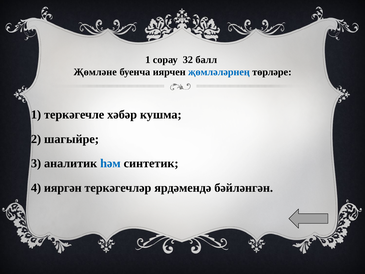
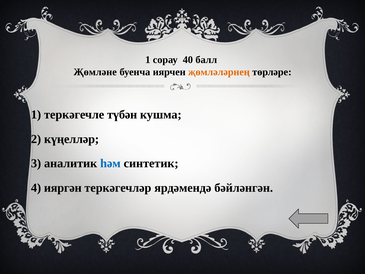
32: 32 -> 40 (188, 60)
җөмләләрнең colour: blue -> orange (219, 72)
хәбәр: хәбәр -> түбән (122, 115)
шагыйре: шагыйре -> күңелләр (72, 139)
